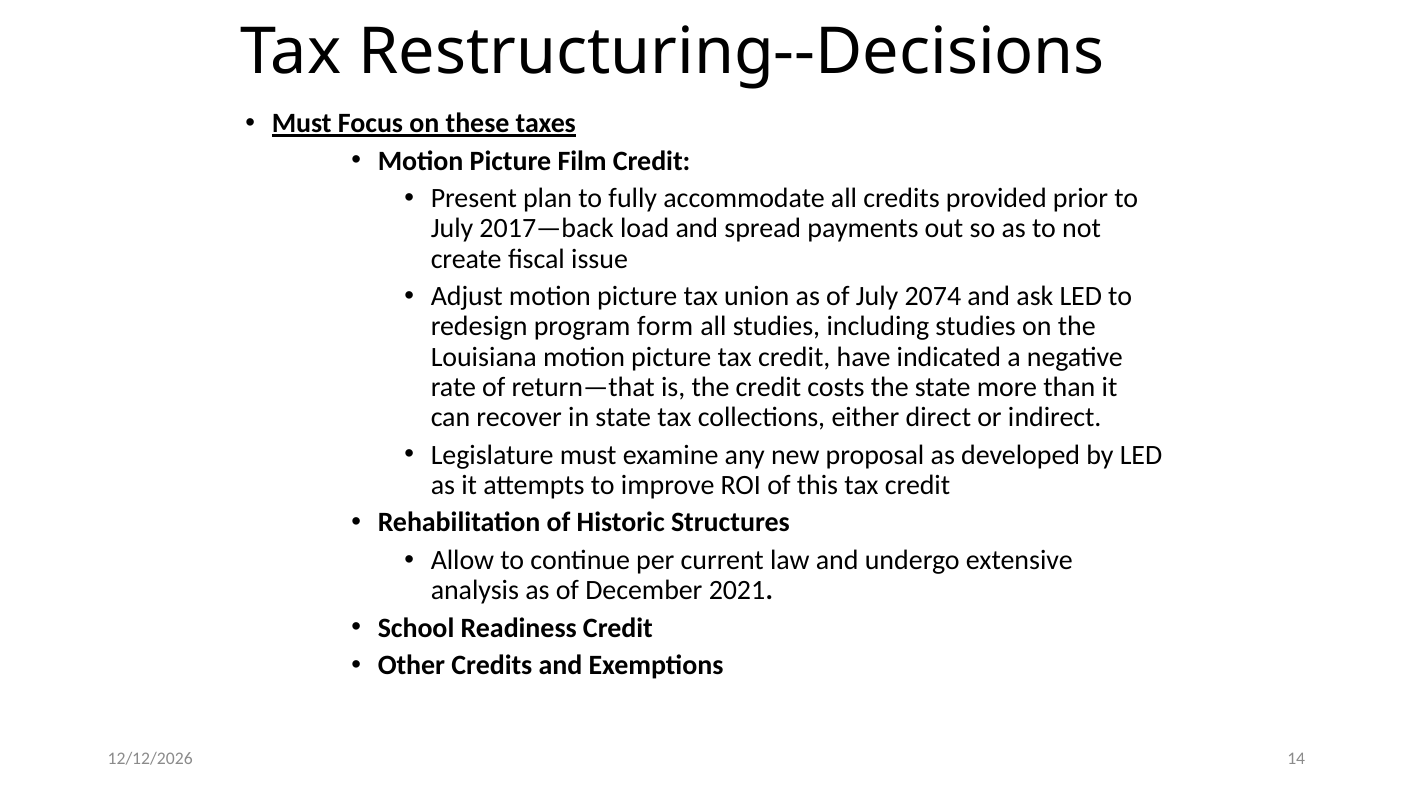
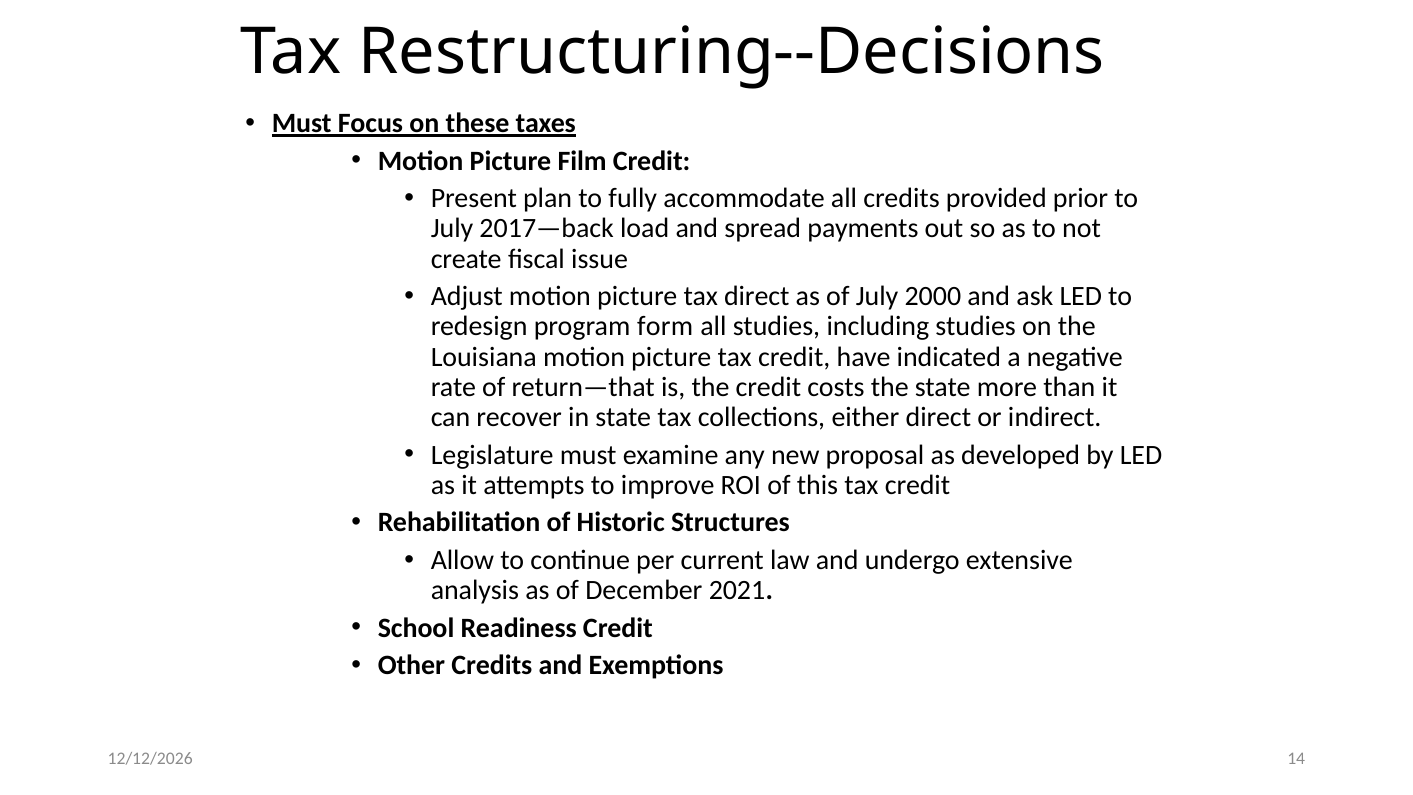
tax union: union -> direct (757, 296)
2074: 2074 -> 2000 (933, 296)
